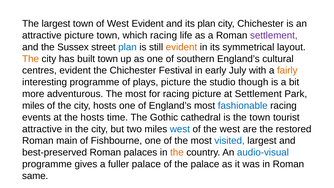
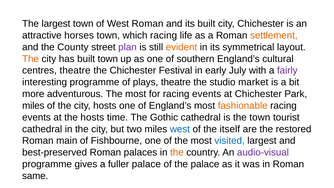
West Evident: Evident -> Roman (148, 24)
its plan: plan -> built (206, 24)
attractive picture: picture -> horses (79, 35)
settlement colour: purple -> orange (274, 35)
Sussex: Sussex -> County (73, 47)
plan colour: blue -> purple (128, 47)
centres evident: evident -> theatre (75, 70)
fairly colour: orange -> purple (287, 70)
plays picture: picture -> theatre (176, 82)
though: though -> market (253, 82)
for racing picture: picture -> events (207, 94)
at Settlement: Settlement -> Chichester (258, 94)
fashionable colour: blue -> orange (243, 106)
attractive: attractive -> cathedral (42, 129)
the west: west -> itself (230, 129)
audio-visual colour: blue -> purple (263, 152)
